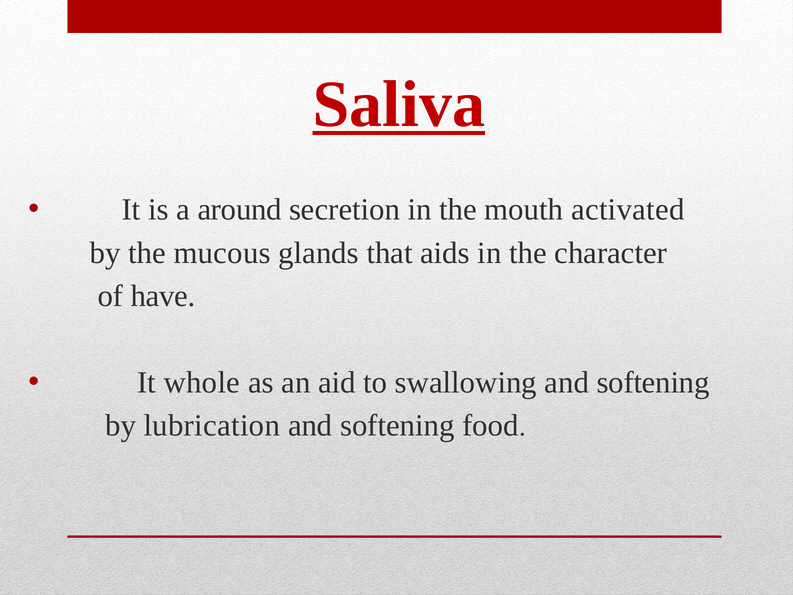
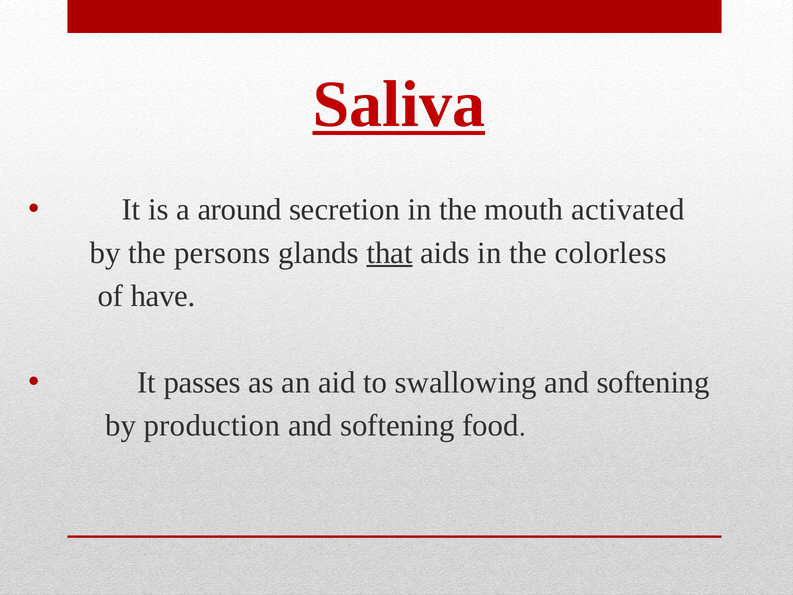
mucous: mucous -> persons (222, 253)
that underline: none -> present (390, 253)
character: character -> colorless (611, 253)
whole: whole -> passes (202, 382)
lubrication: lubrication -> production (212, 426)
